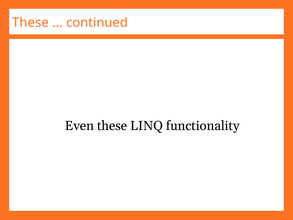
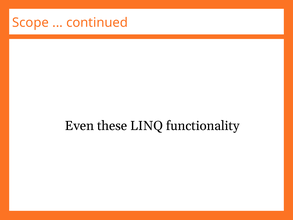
These: These -> Scope (31, 22)
